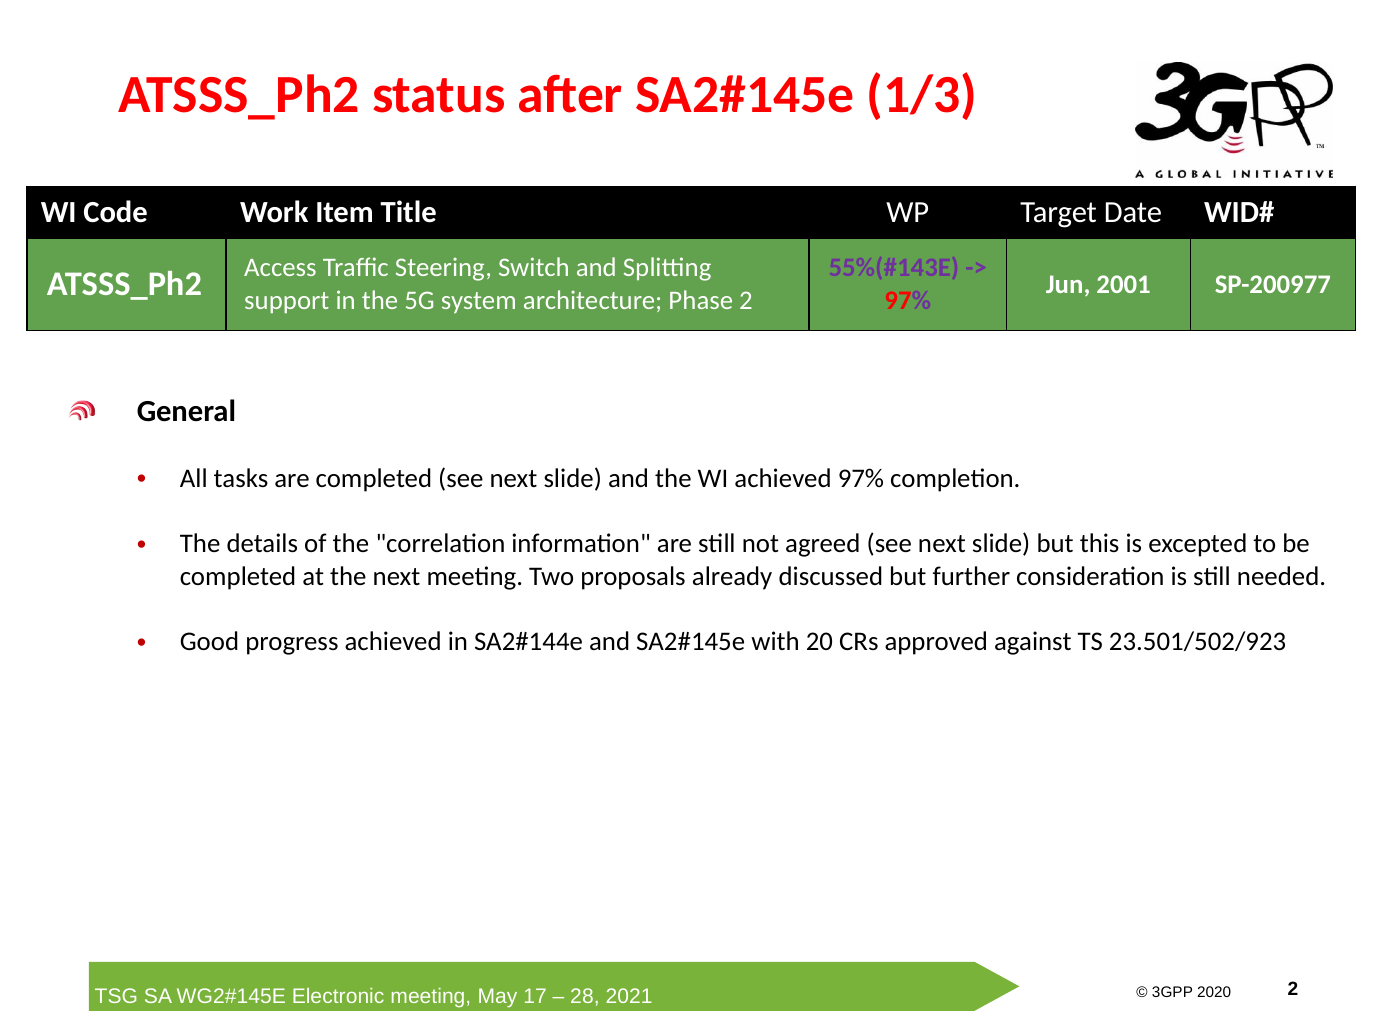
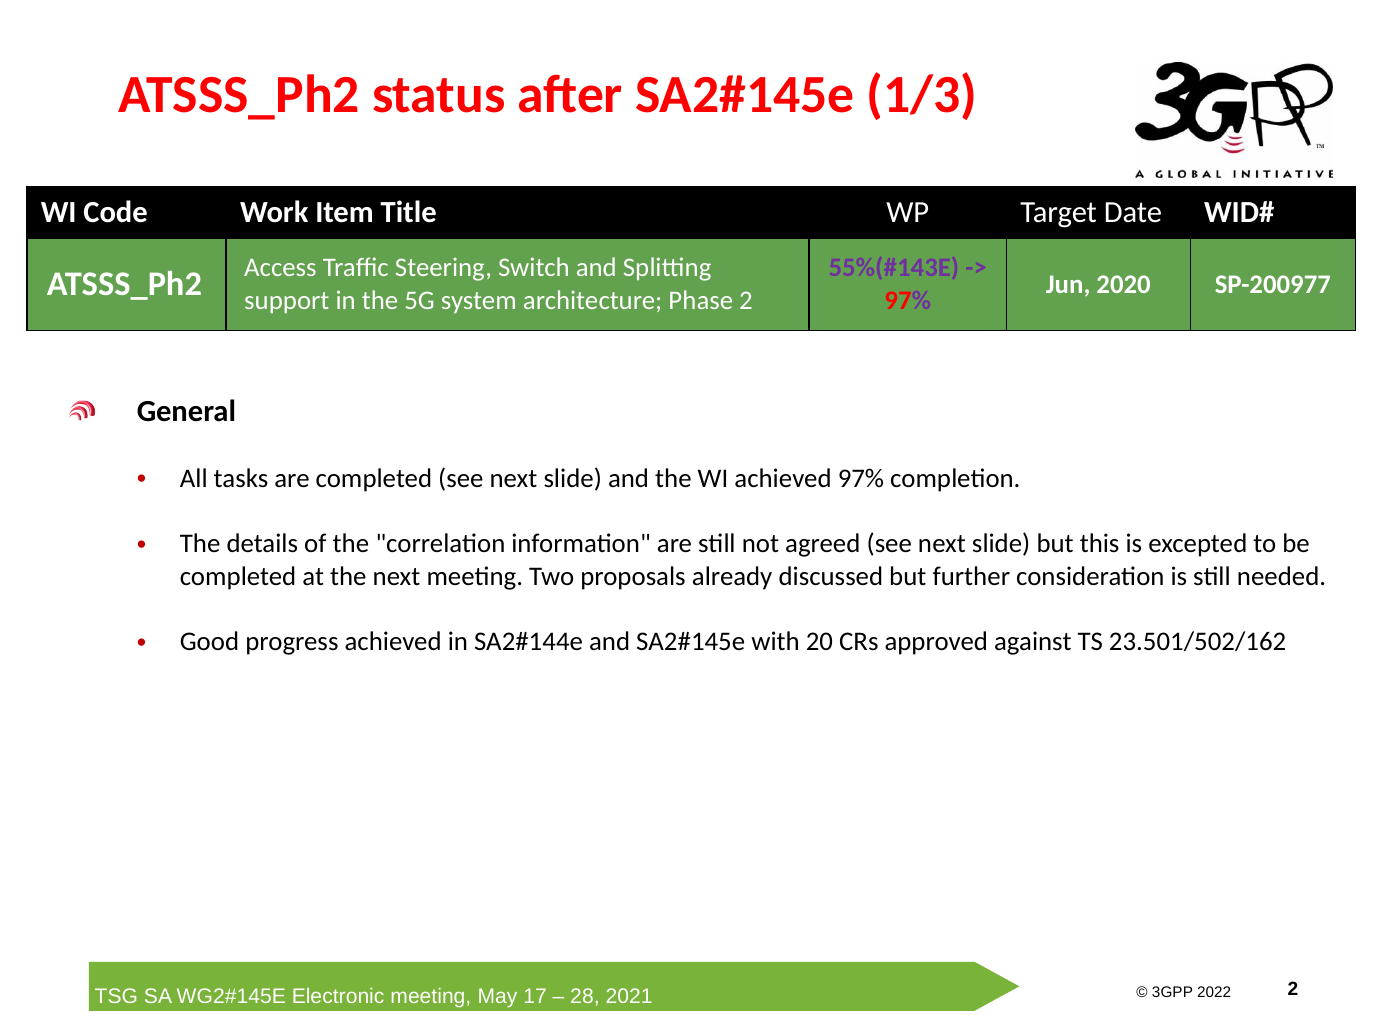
2001: 2001 -> 2020 (1124, 284)
23.501/502/923: 23.501/502/923 -> 23.501/502/162 (1198, 642)
2020: 2020 -> 2022 (1214, 992)
